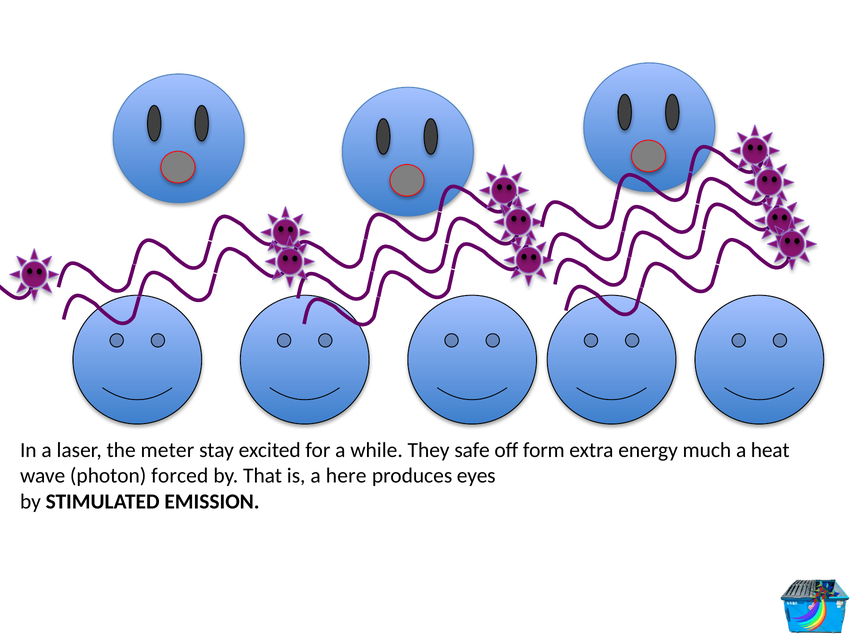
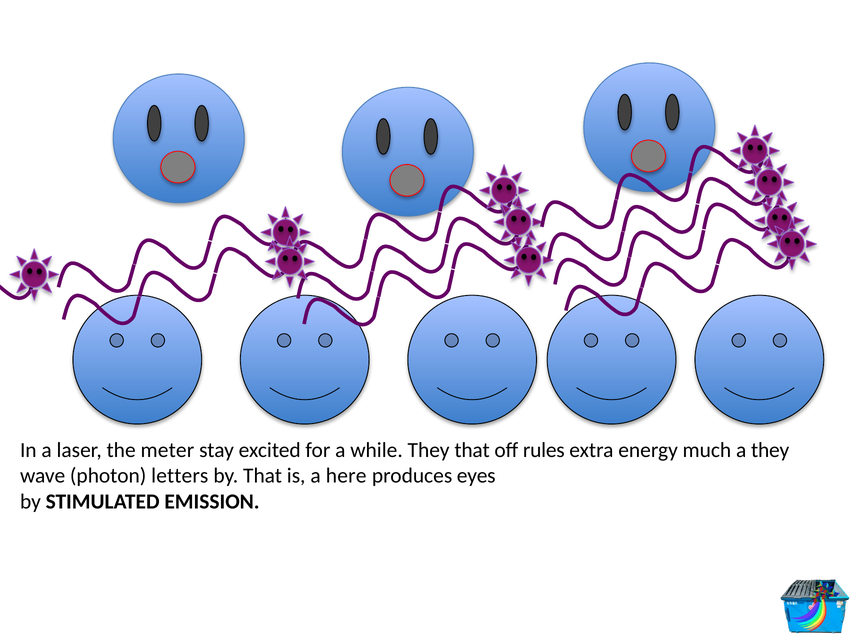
They safe: safe -> that (472, 450)
form: form -> rules (544, 450)
a heat: heat -> they (770, 450)
forced: forced -> letters (180, 475)
